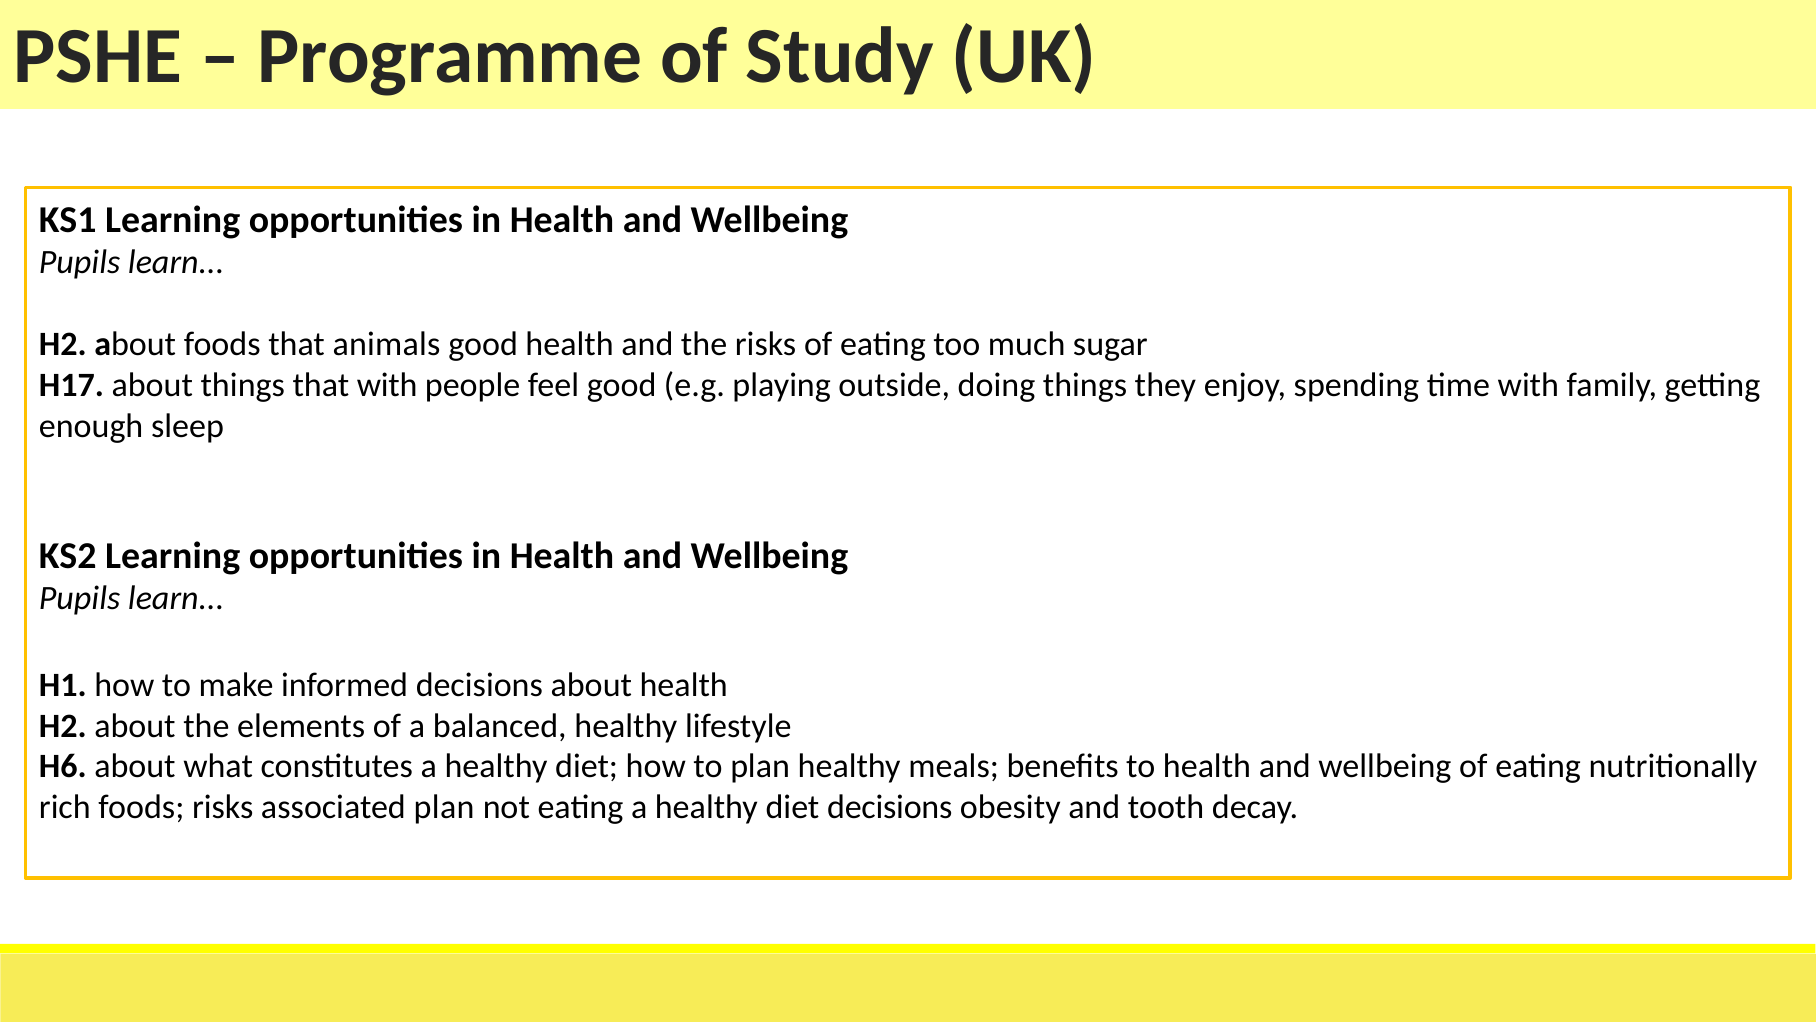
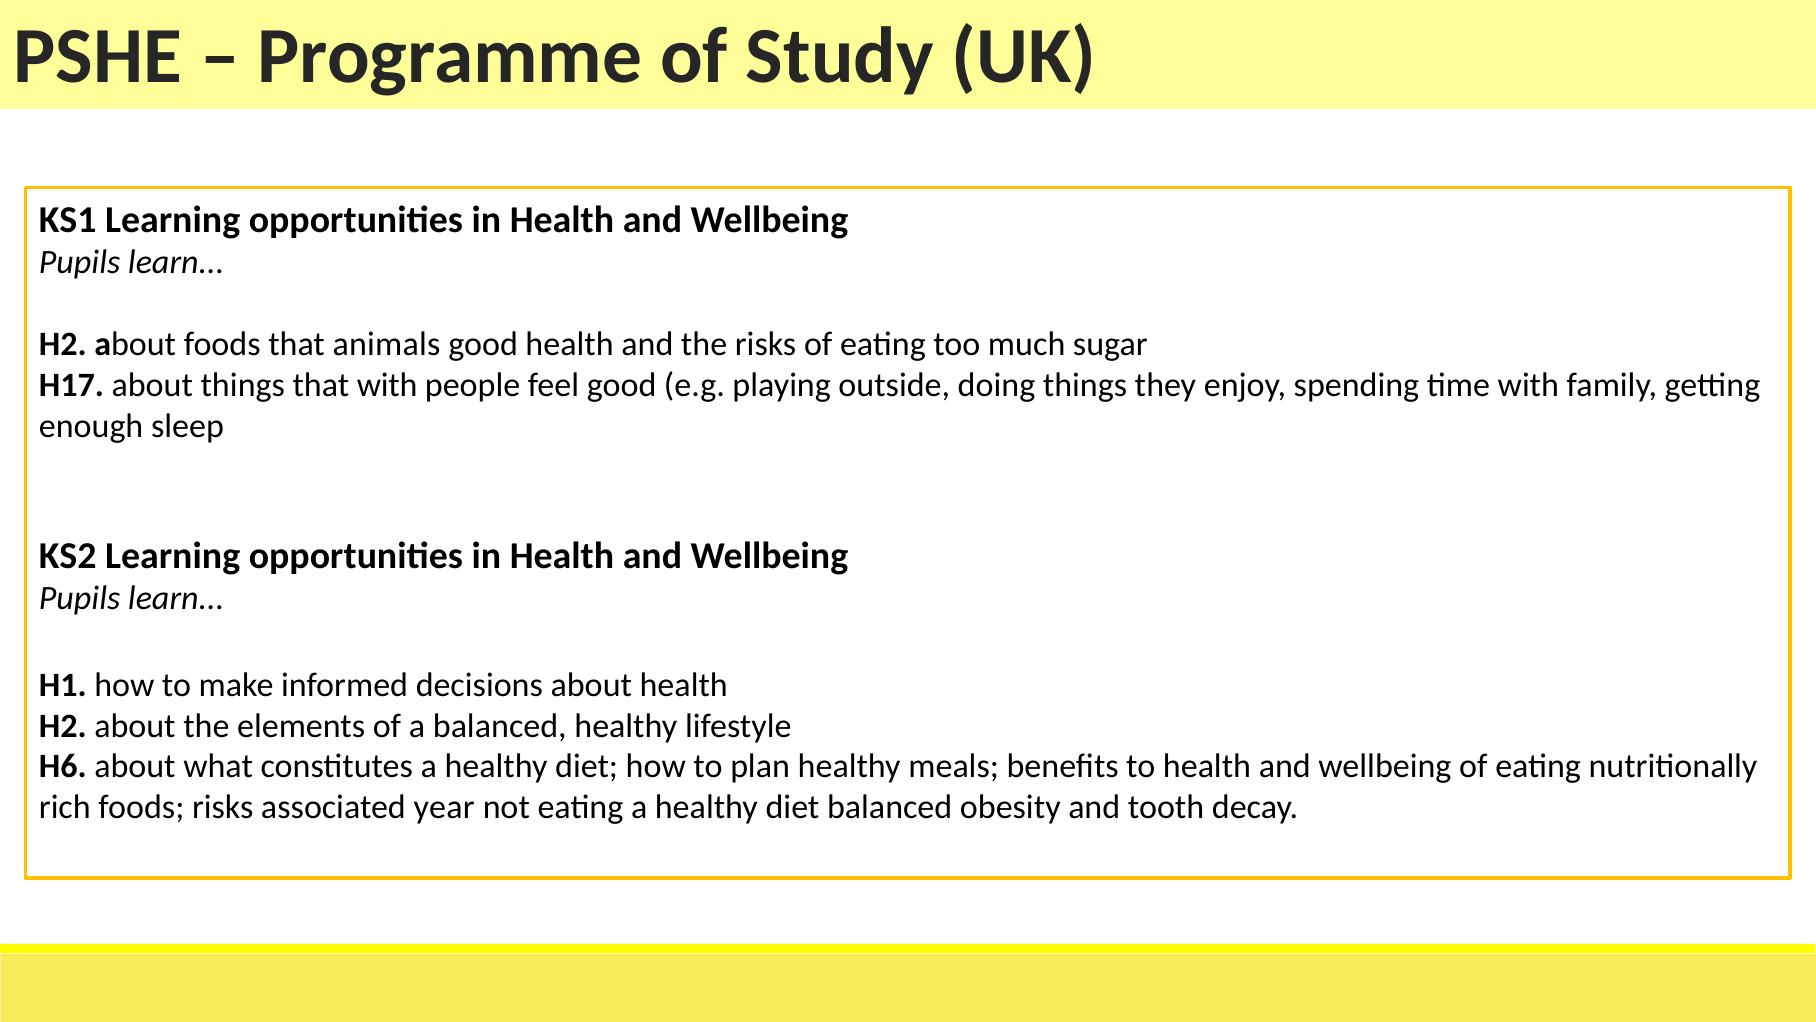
associated plan: plan -> year (444, 807)
diet decisions: decisions -> balanced (890, 807)
